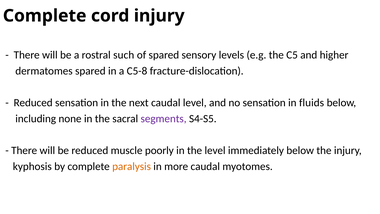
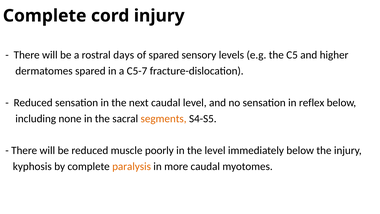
such: such -> days (124, 55)
C5-8: C5-8 -> C5-7 (137, 71)
fluids: fluids -> reflex (312, 103)
segments colour: purple -> orange (164, 119)
